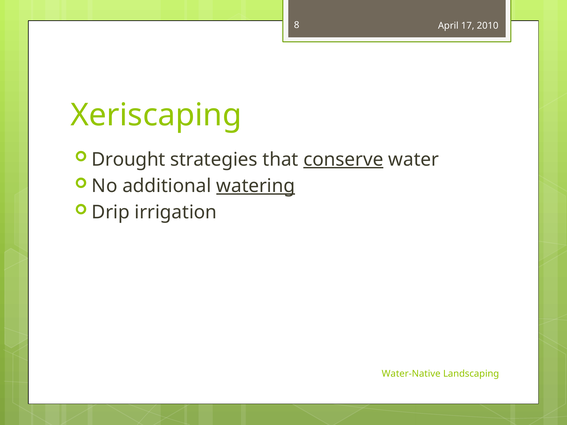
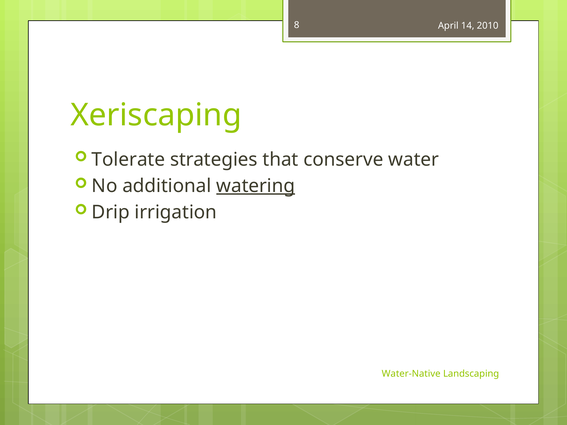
17: 17 -> 14 (468, 26)
Drought: Drought -> Tolerate (128, 160)
conserve underline: present -> none (343, 160)
